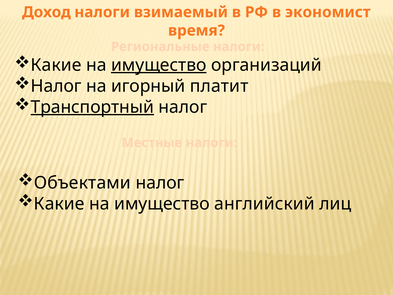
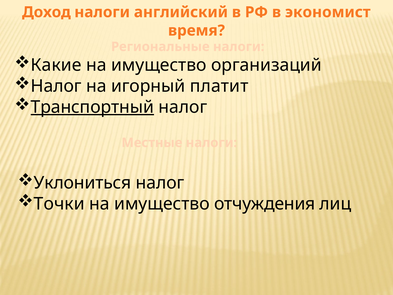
взимаемый: взимаемый -> английский (181, 12)
имущество underline: present -> none (159, 65)
Объектами: Объектами -> Уклониться (82, 183)
Какие: Какие -> Точки (59, 204)
английский: английский -> отчуждения (265, 204)
